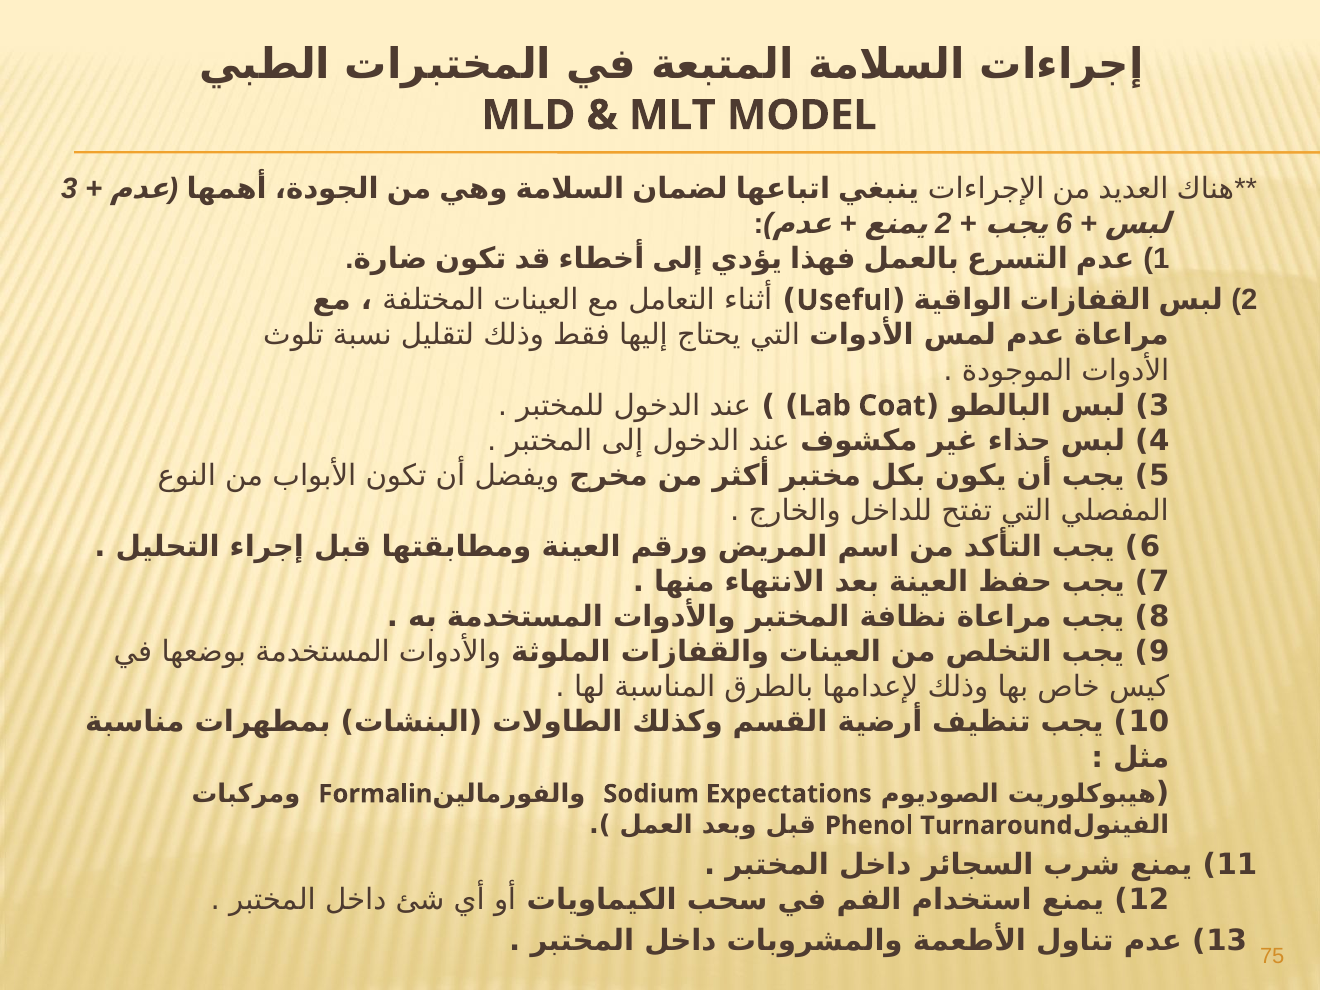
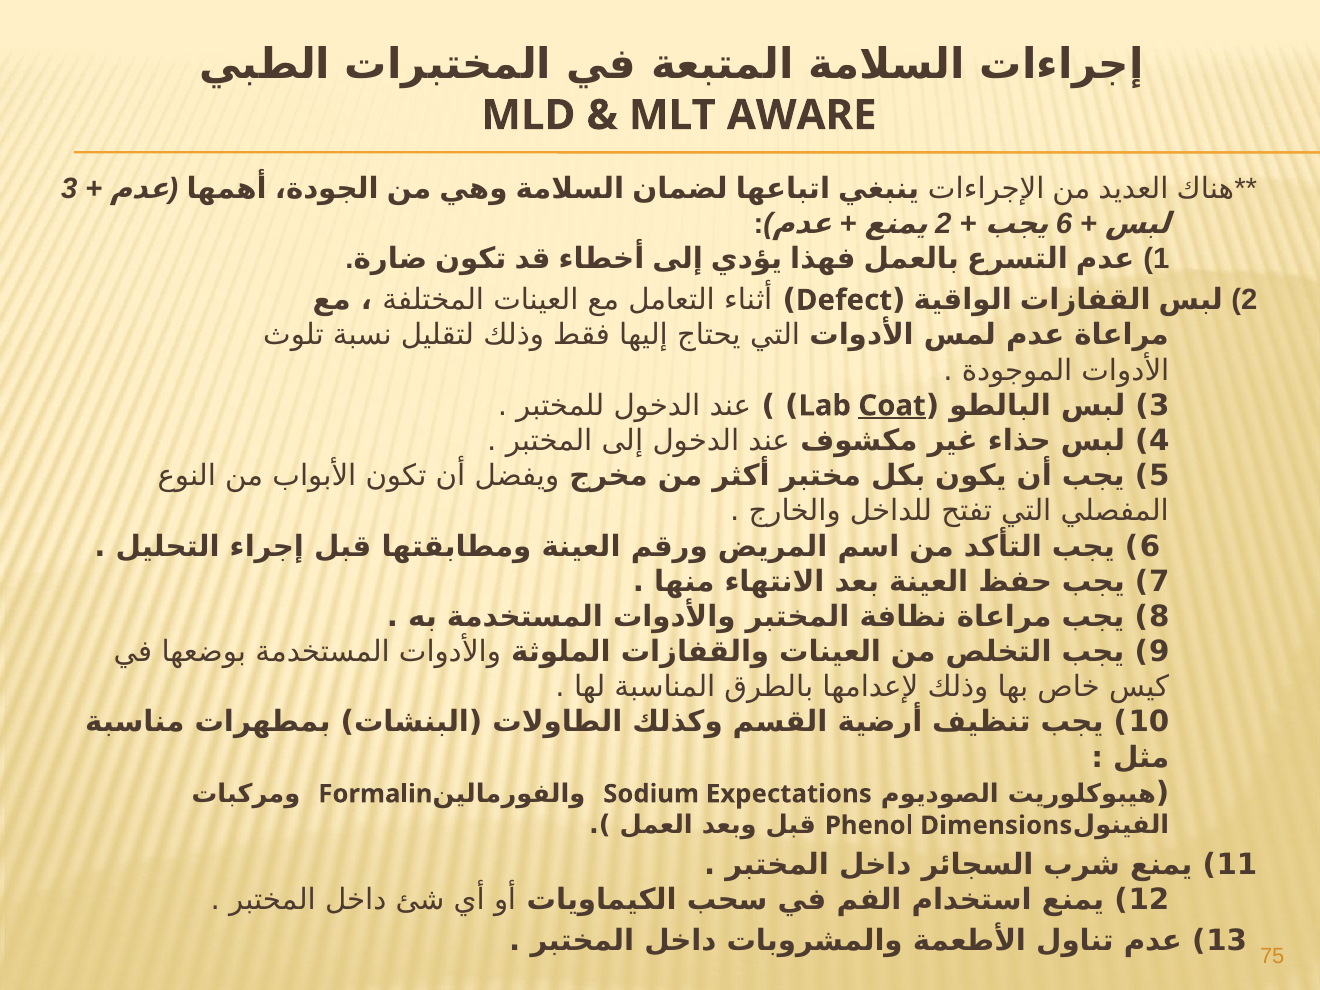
MODEL: MODEL -> AWARE (802, 115)
Useful: Useful -> Defect (844, 300)
Coat underline: none -> present (892, 406)
Turnaround: Turnaround -> Dimensions (996, 825)
